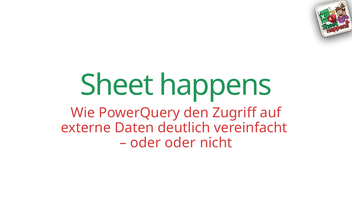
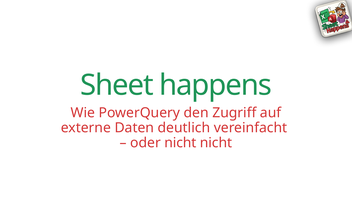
oder oder: oder -> nicht (180, 143)
